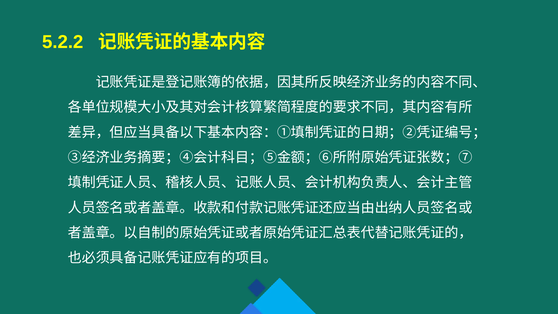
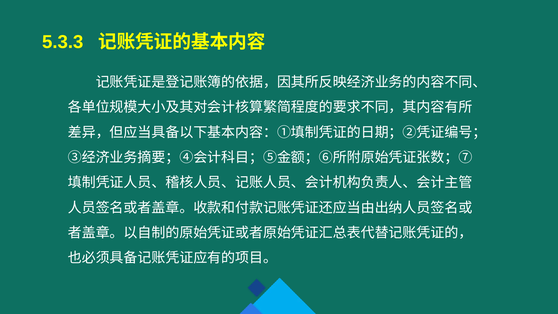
5.2.2: 5.2.2 -> 5.3.3 (63, 42)
